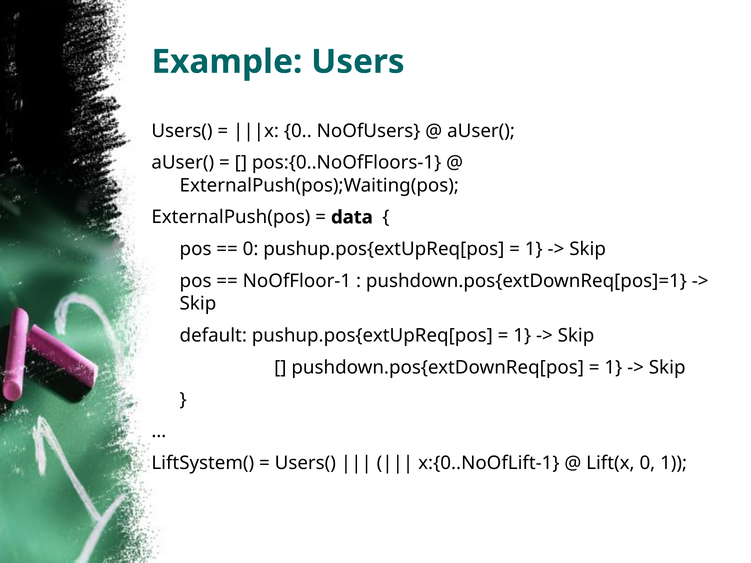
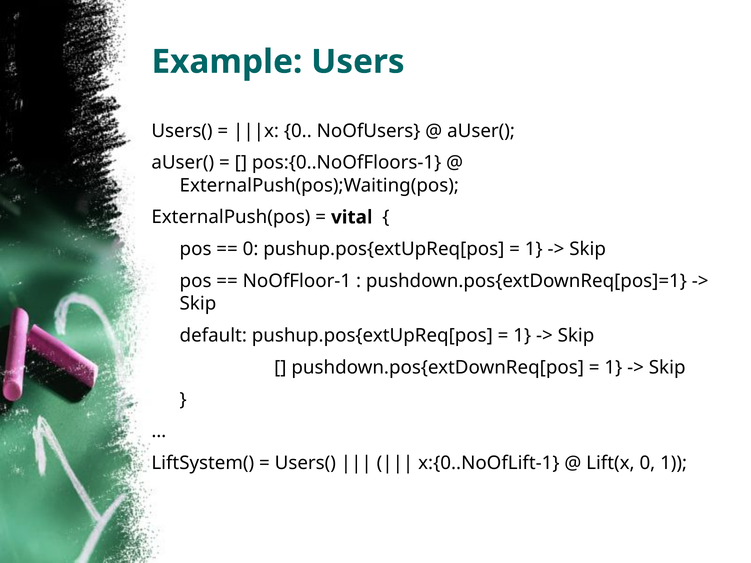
data: data -> vital (352, 217)
